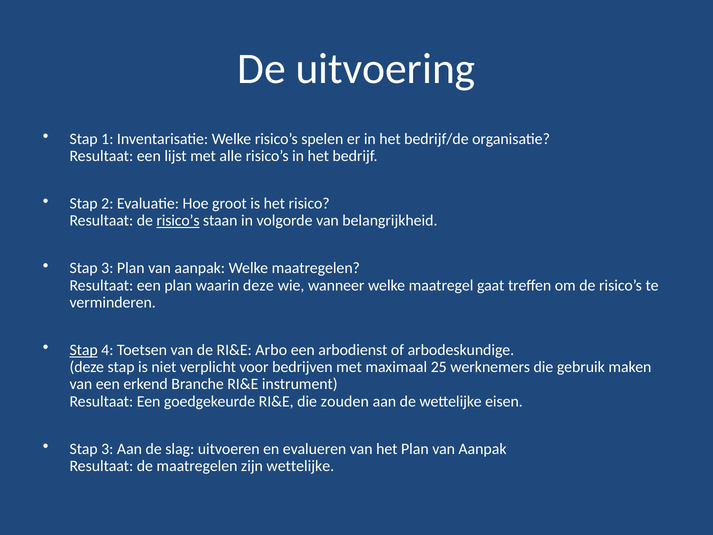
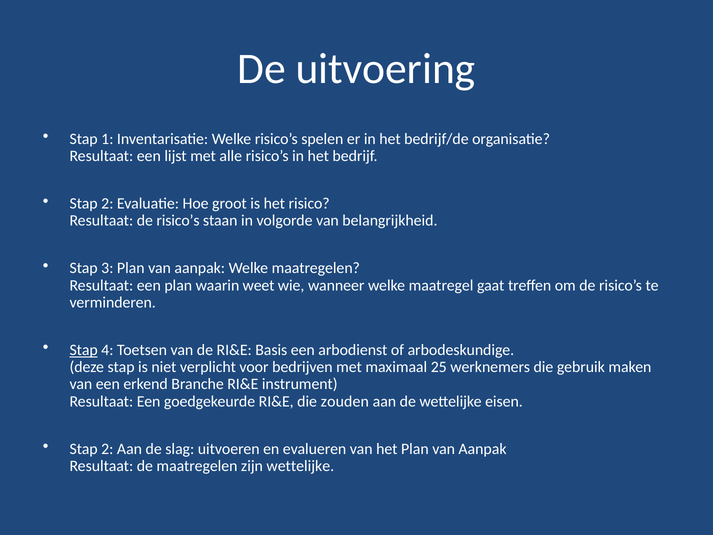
risico’s underline: present -> none (178, 221)
waarin deze: deze -> weet (259, 285)
Arbo: Arbo -> Basis (271, 350)
3: 3 -> 2 (107, 449)
